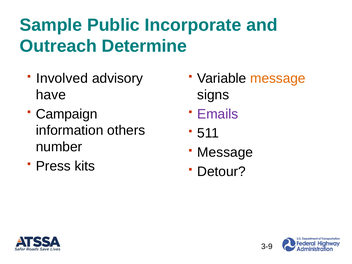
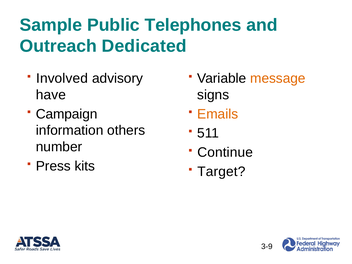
Incorporate: Incorporate -> Telephones (193, 25)
Determine: Determine -> Dedicated (144, 46)
Emails colour: purple -> orange (218, 114)
Message: Message -> Continue (225, 152)
Detour: Detour -> Target (221, 172)
